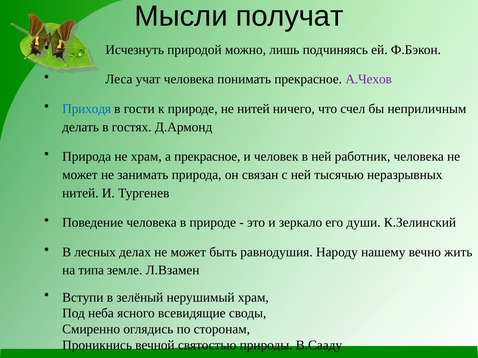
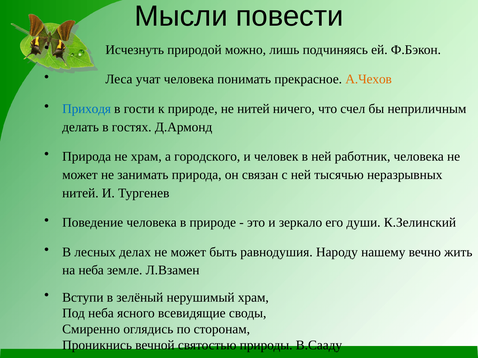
получат: получат -> повести (290, 16)
А.Чехов colour: purple -> orange (369, 79)
а прекрасное: прекрасное -> городского (207, 157)
на типа: типа -> неба (91, 271)
